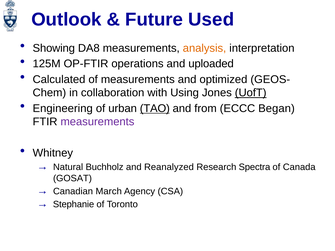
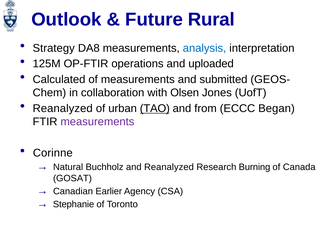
Used: Used -> Rural (211, 19)
Showing: Showing -> Strategy (54, 48)
analysis colour: orange -> blue (205, 48)
optimized: optimized -> submitted (223, 79)
Using: Using -> Olsen (185, 93)
UofT underline: present -> none (251, 93)
Engineering: Engineering -> Reanalyzed (63, 109)
Whitney: Whitney -> Corinne (53, 153)
Spectra: Spectra -> Burning (254, 167)
March: March -> Earlier (109, 191)
